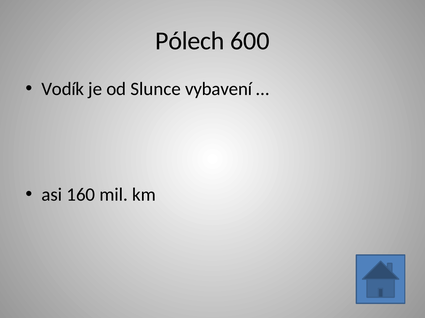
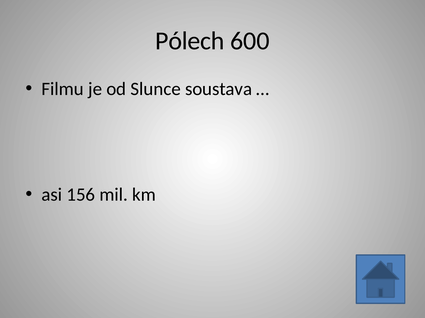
Vodík: Vodík -> Filmu (63, 89)
vybavení: vybavení -> soustava (219, 89)
160: 160 -> 156 (81, 195)
